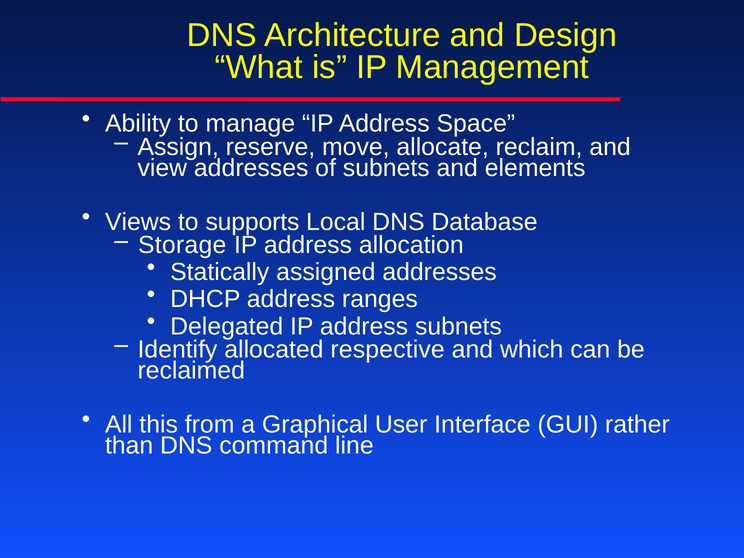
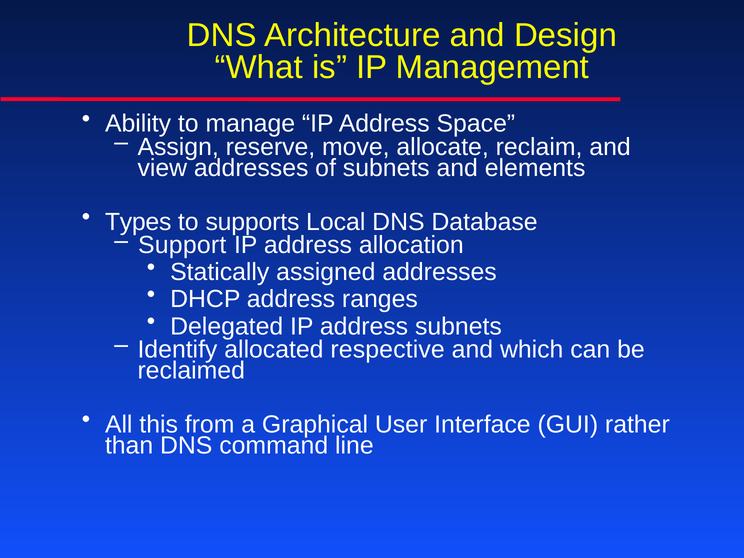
Views: Views -> Types (138, 222)
Storage: Storage -> Support (182, 245)
